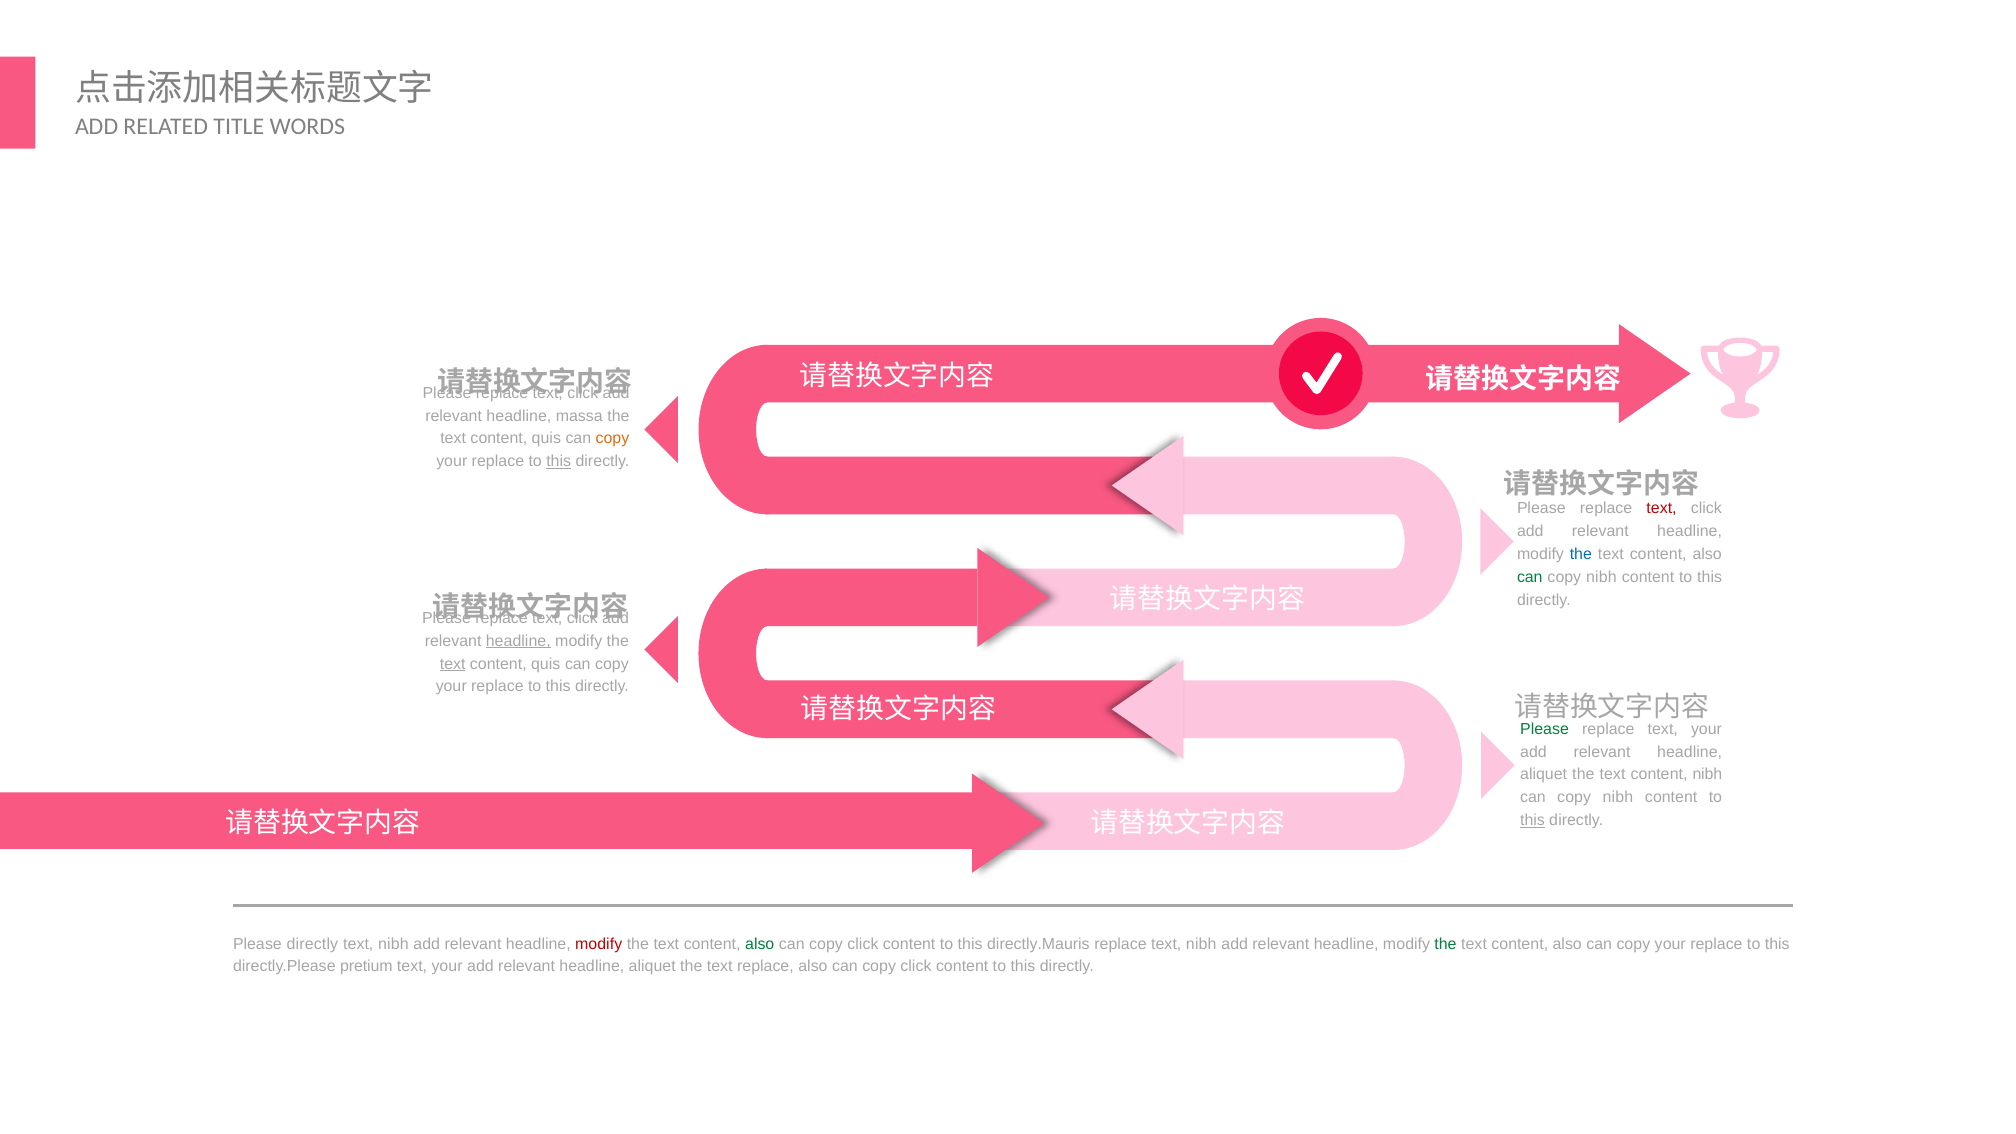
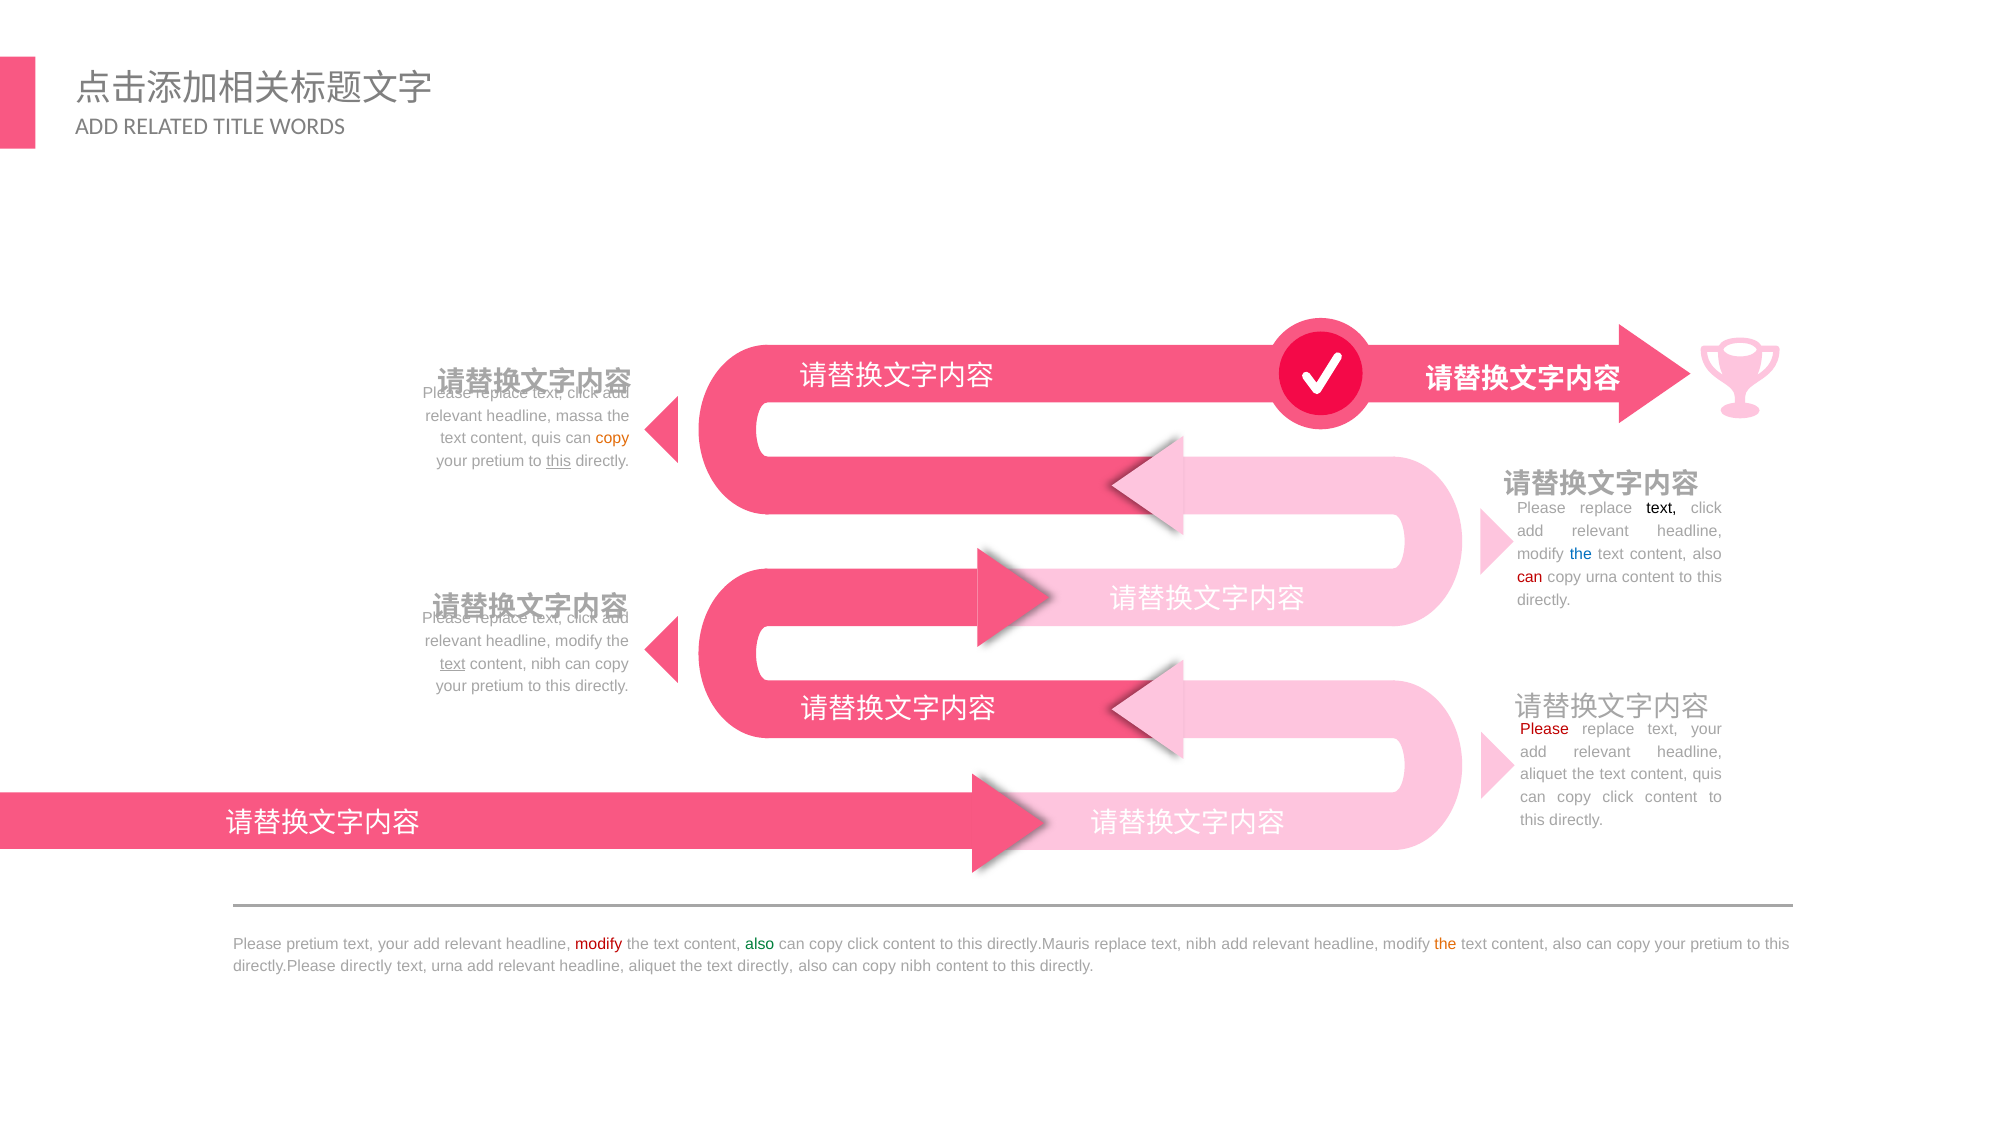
replace: replace -> pretium (498, 462)
text colour: red -> black (1662, 509)
can colour: green -> red (1530, 577)
nibh: nibh -> urna (1602, 577)
headline underline: present -> none (518, 641)
quis: quis -> nibh (546, 664)
replace: replace -> pretium (497, 687)
Please colour: green -> red (1545, 729)
nibh: nibh -> quis (1707, 775)
nibh: nibh -> click (1618, 798)
this underline: present -> none (1532, 820)
Please directly: directly -> pretium (313, 944)
nibh: nibh -> your (393, 944)
the colour: green -> orange (1445, 944)
replace: replace -> pretium (1716, 944)
directly.Please pretium: pretium -> directly (366, 967)
your: your -> urna (447, 967)
text replace: replace -> directly (765, 967)
click: click -> nibh (916, 967)
